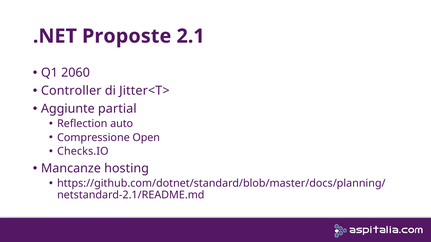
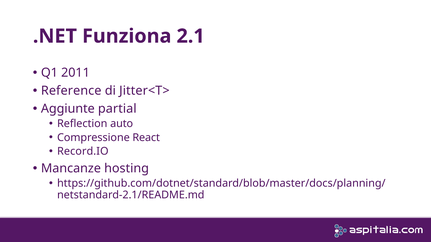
Proposte: Proposte -> Funziona (127, 36)
2060: 2060 -> 2011 (76, 73)
Controller: Controller -> Reference (71, 91)
Open: Open -> React (146, 138)
Checks.IO: Checks.IO -> Record.IO (83, 152)
